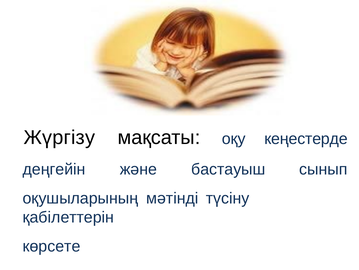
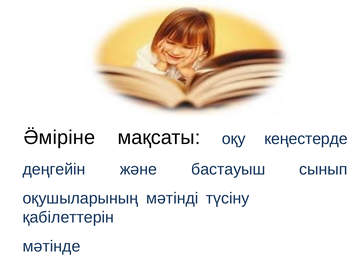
Жүргізу: Жүргізу -> Ӛміріне (59, 137)
көрсете: көрсете -> мәтінде (52, 246)
